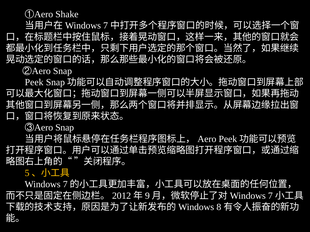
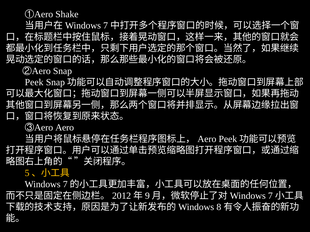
③Aero Snap: Snap -> Aero (65, 128)
